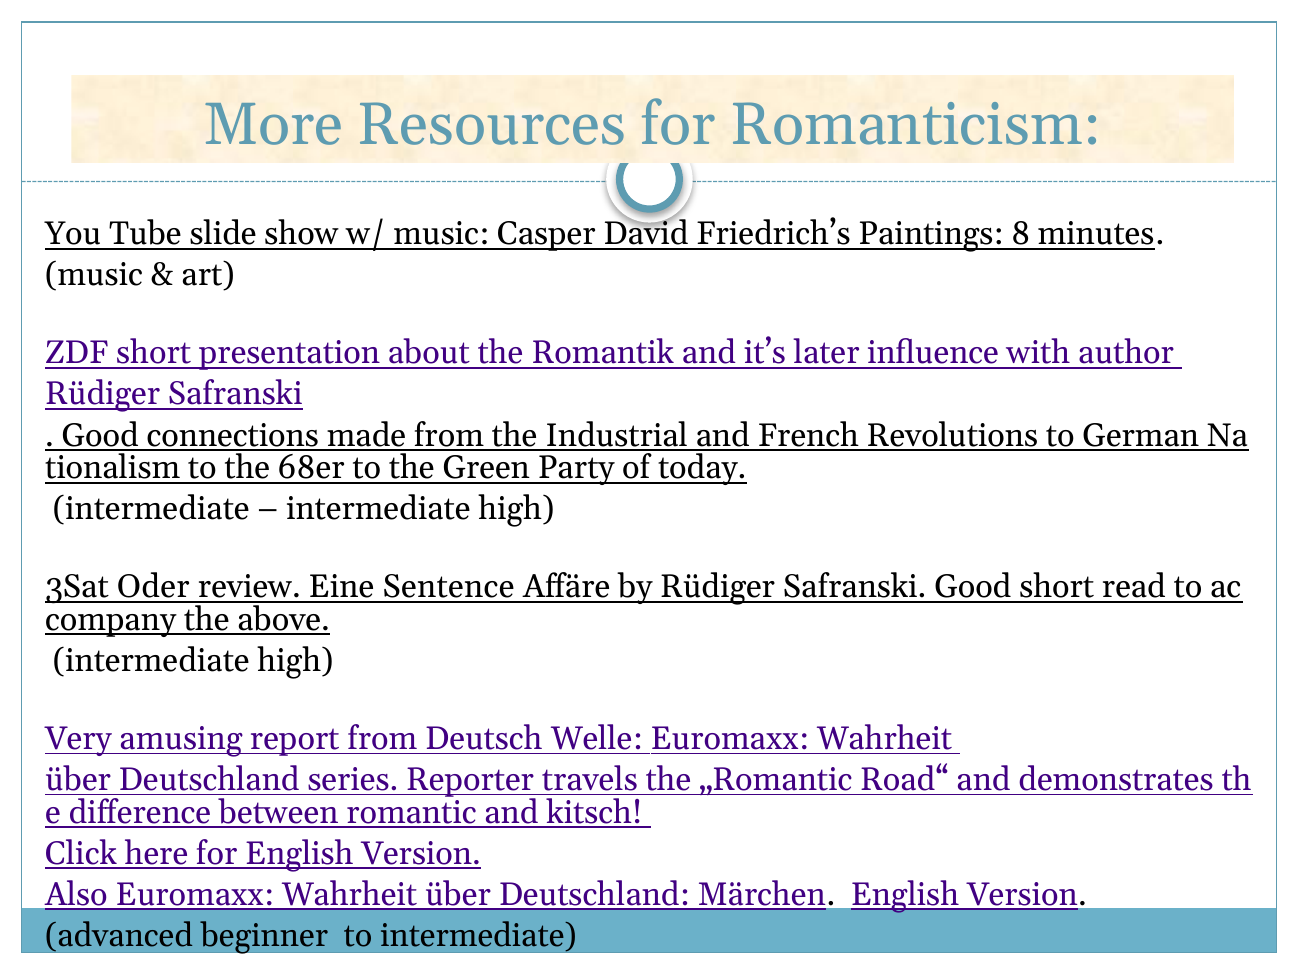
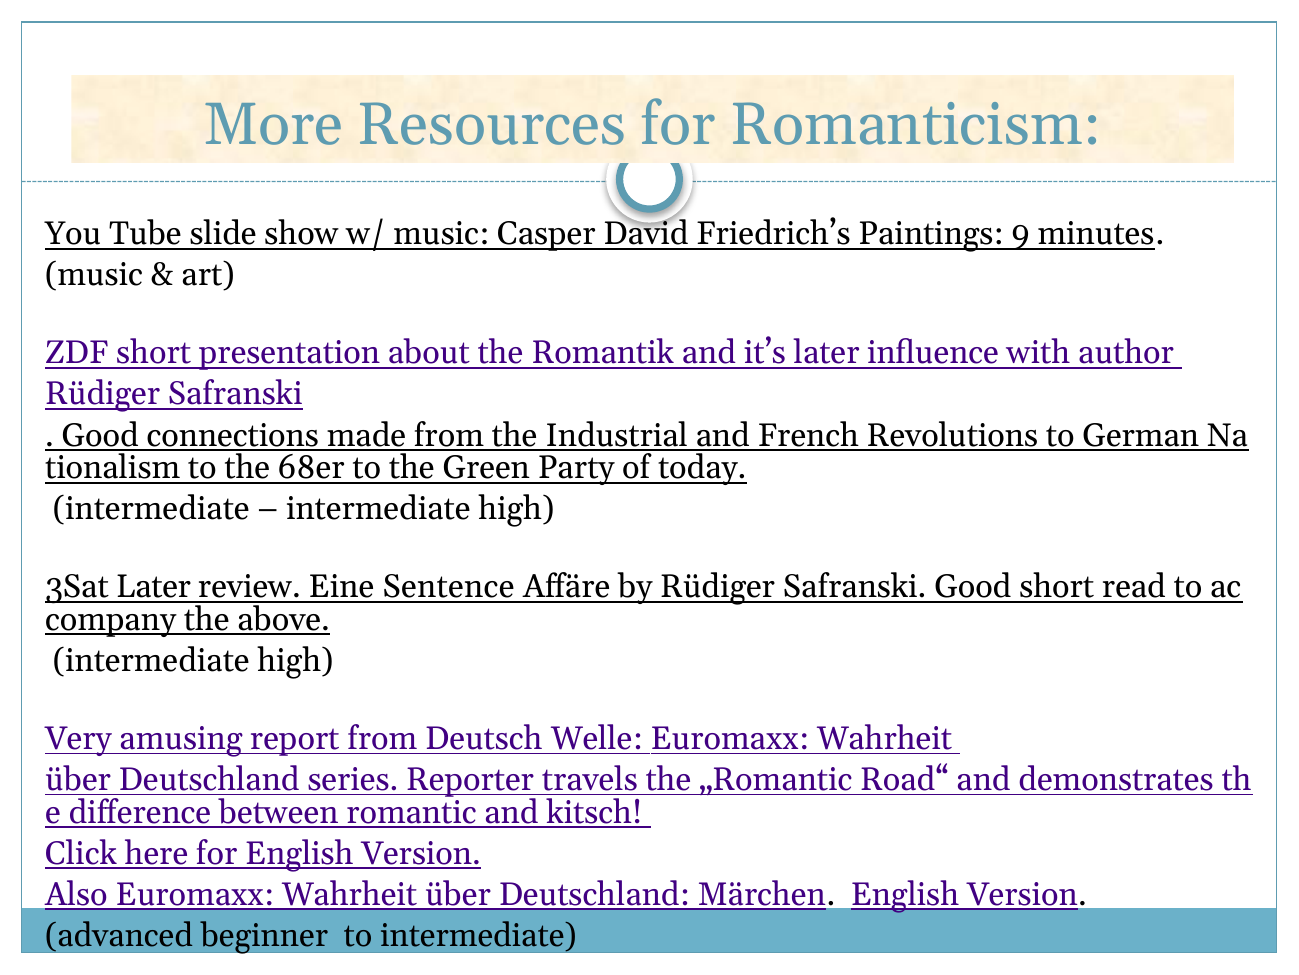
8: 8 -> 9 (1021, 234)
3Sat Oder: Oder -> Later (154, 587)
